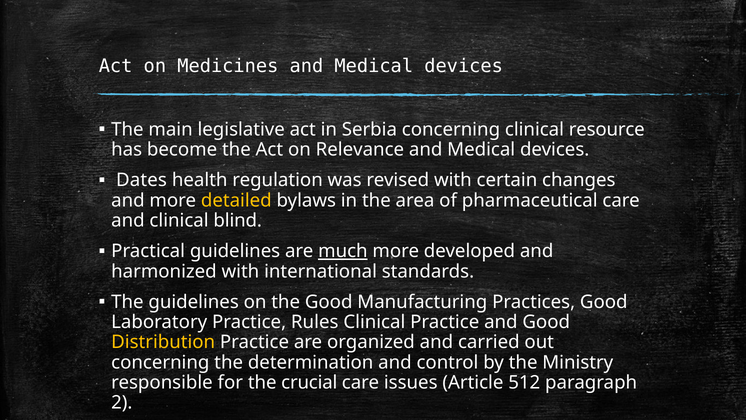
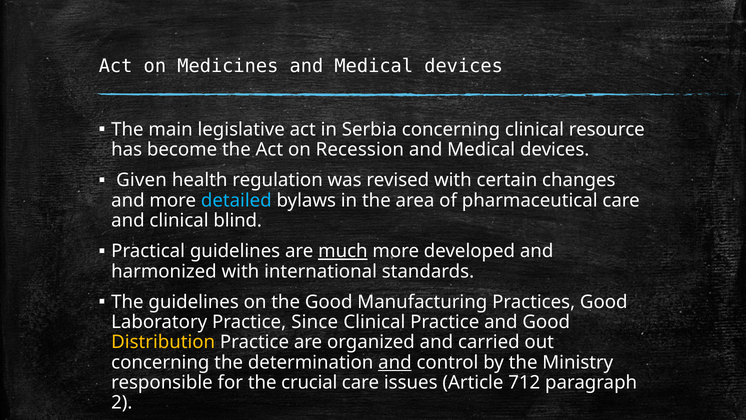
Relevance: Relevance -> Recession (360, 149)
Dates: Dates -> Given (141, 180)
detailed colour: yellow -> light blue (236, 200)
Rules: Rules -> Since (315, 322)
and underline: none -> present (395, 362)
512: 512 -> 712 (524, 382)
